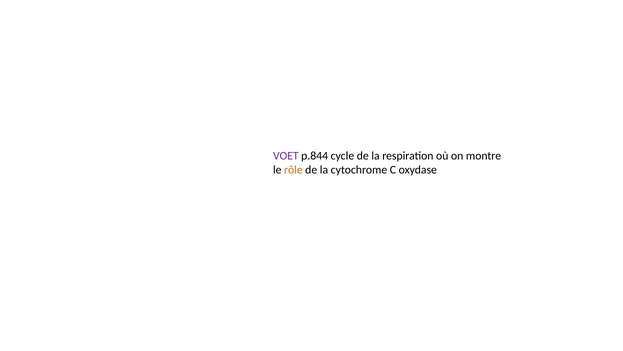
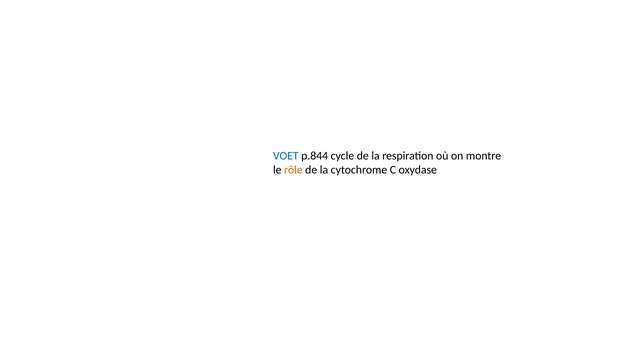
VOET colour: purple -> blue (286, 156)
